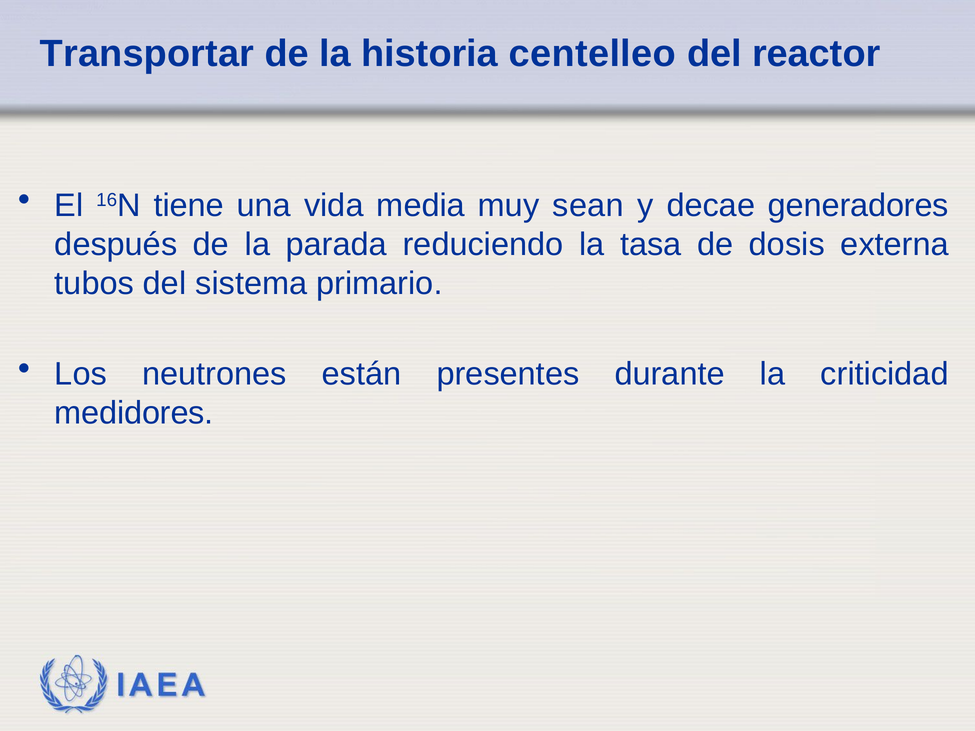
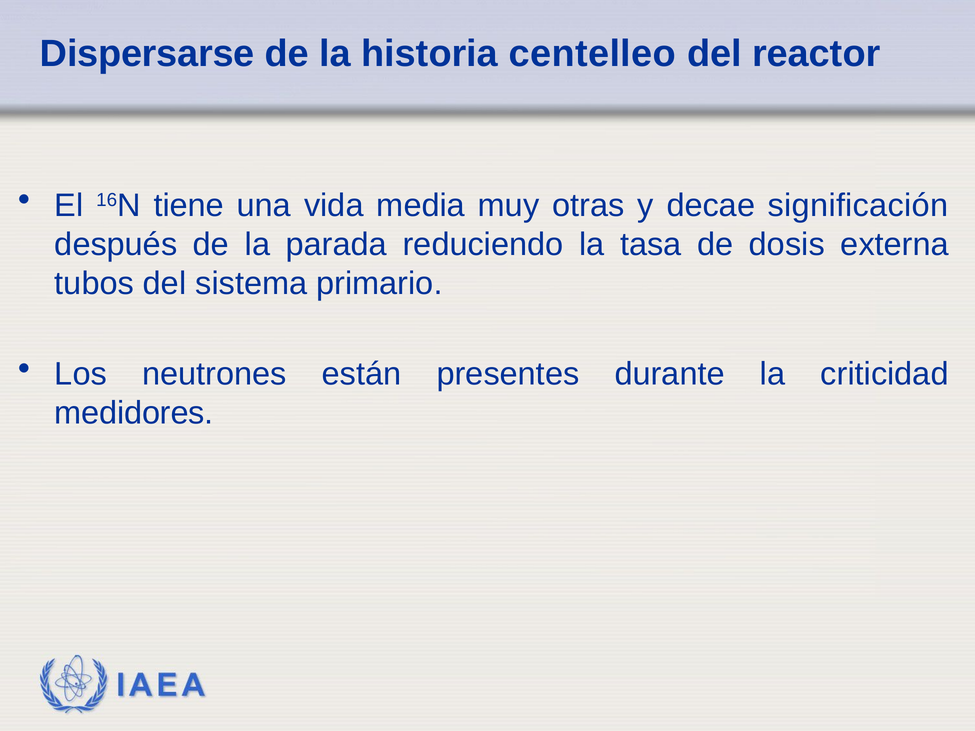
Transportar: Transportar -> Dispersarse (147, 54)
sean: sean -> otras (588, 205)
generadores: generadores -> significación (858, 205)
